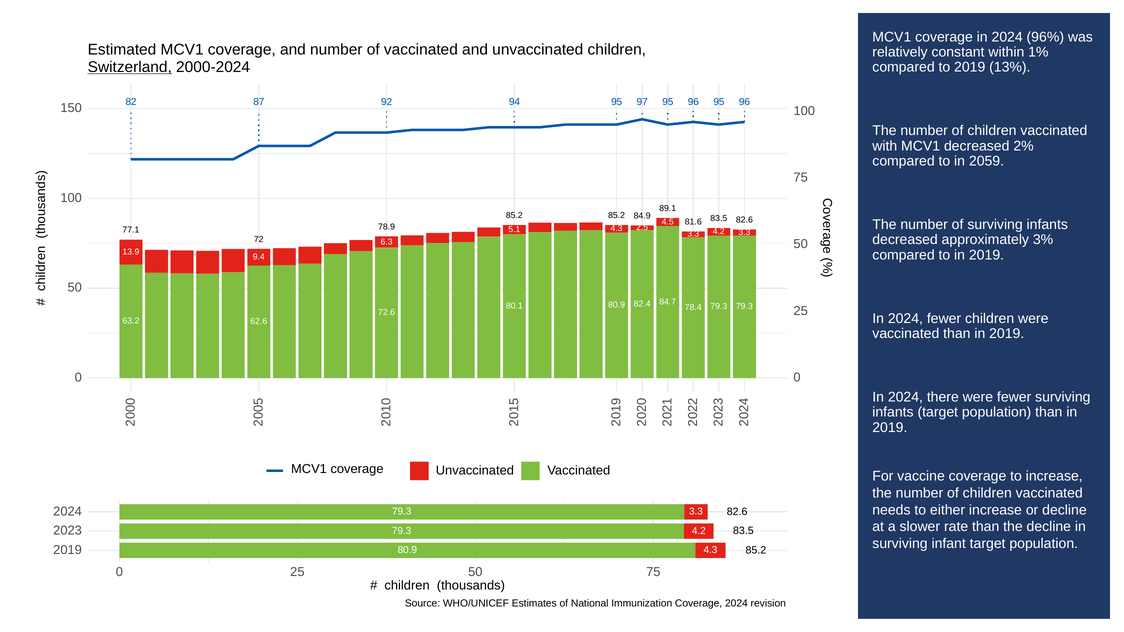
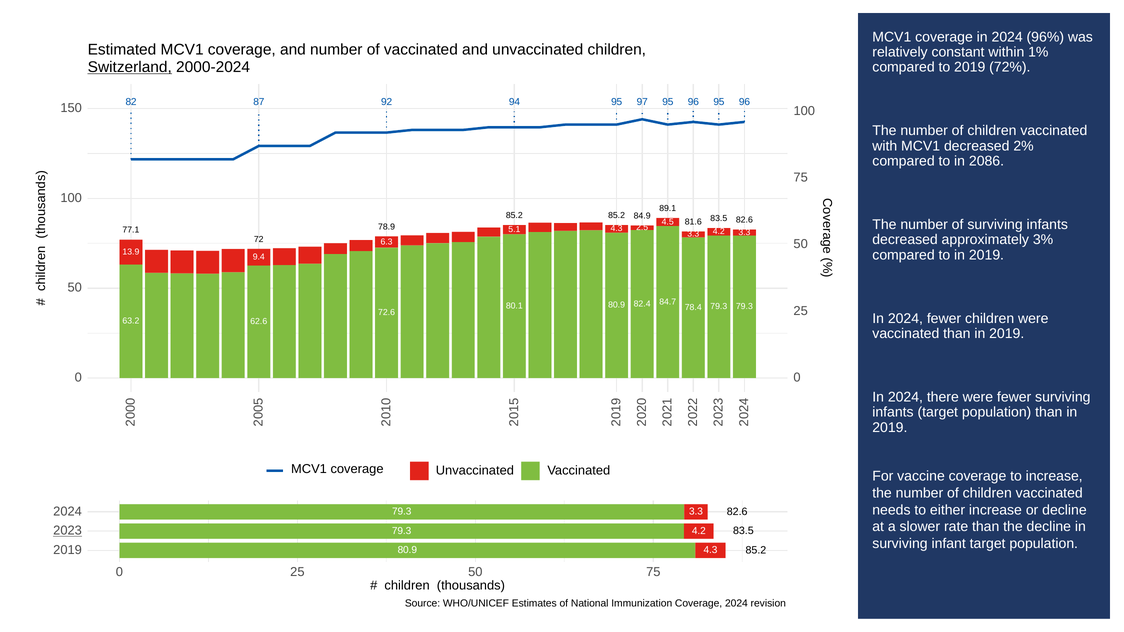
13%: 13% -> 72% (1010, 67)
2059: 2059 -> 2086 (987, 161)
2023 underline: none -> present (68, 531)
